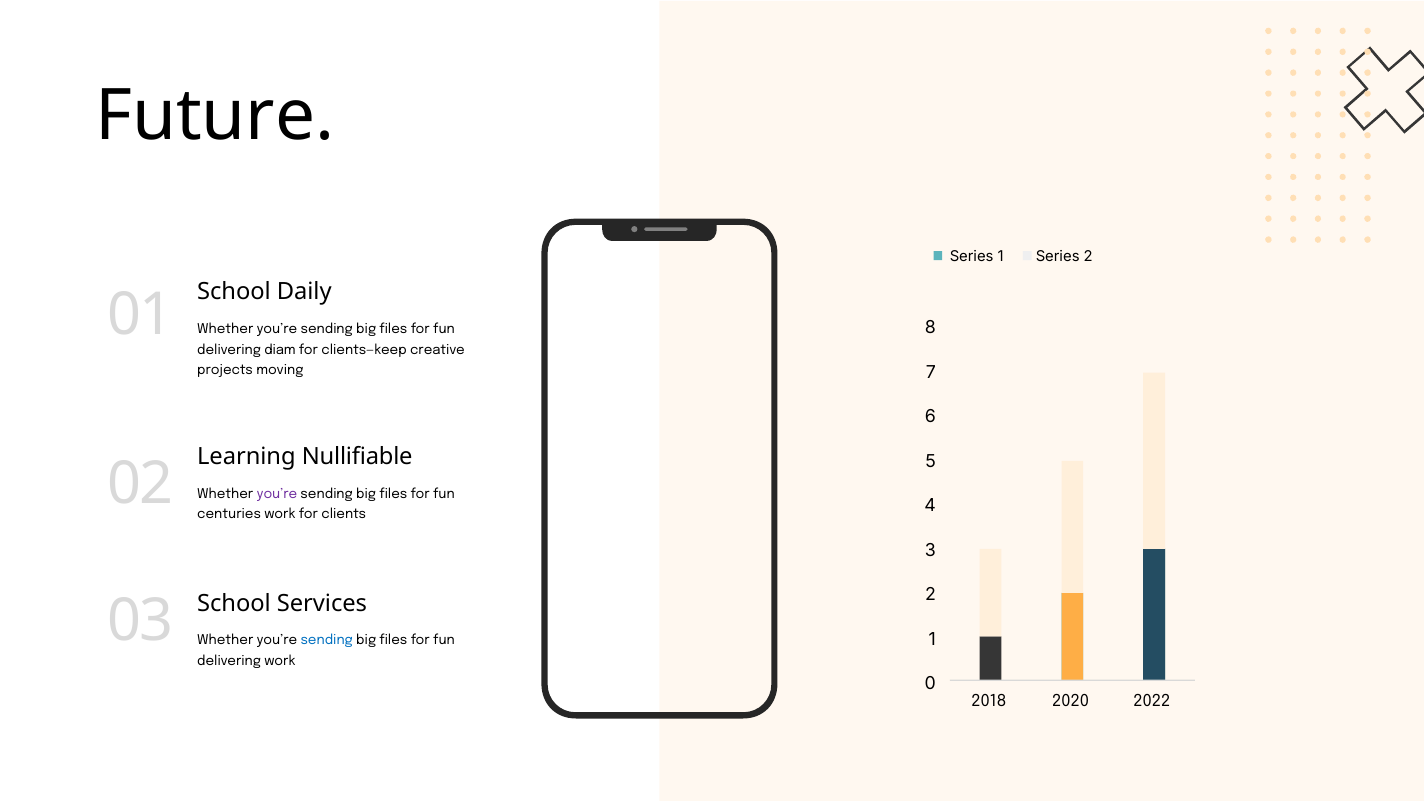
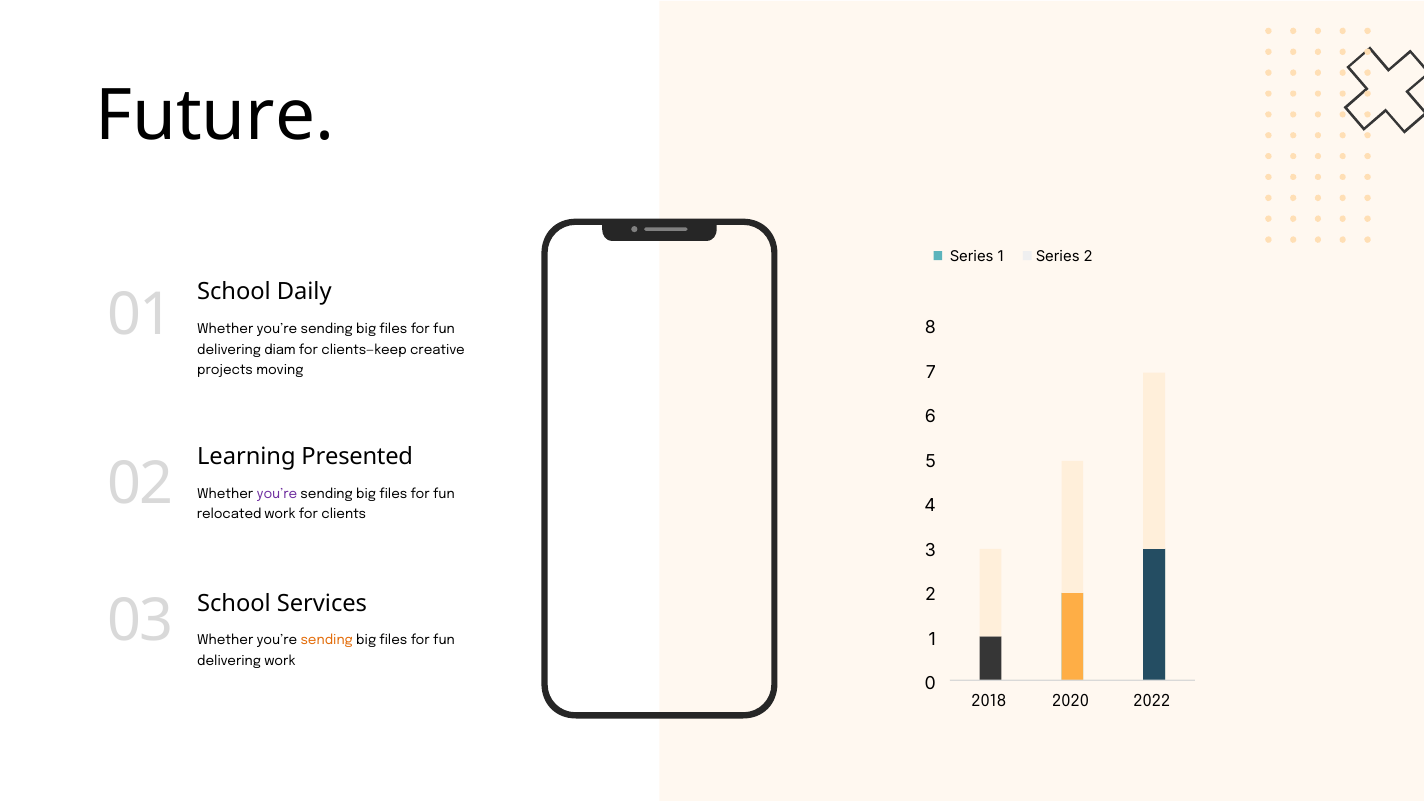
Nullifiable: Nullifiable -> Presented (357, 457)
centuries: centuries -> relocated (229, 514)
sending colour: blue -> orange (327, 640)
